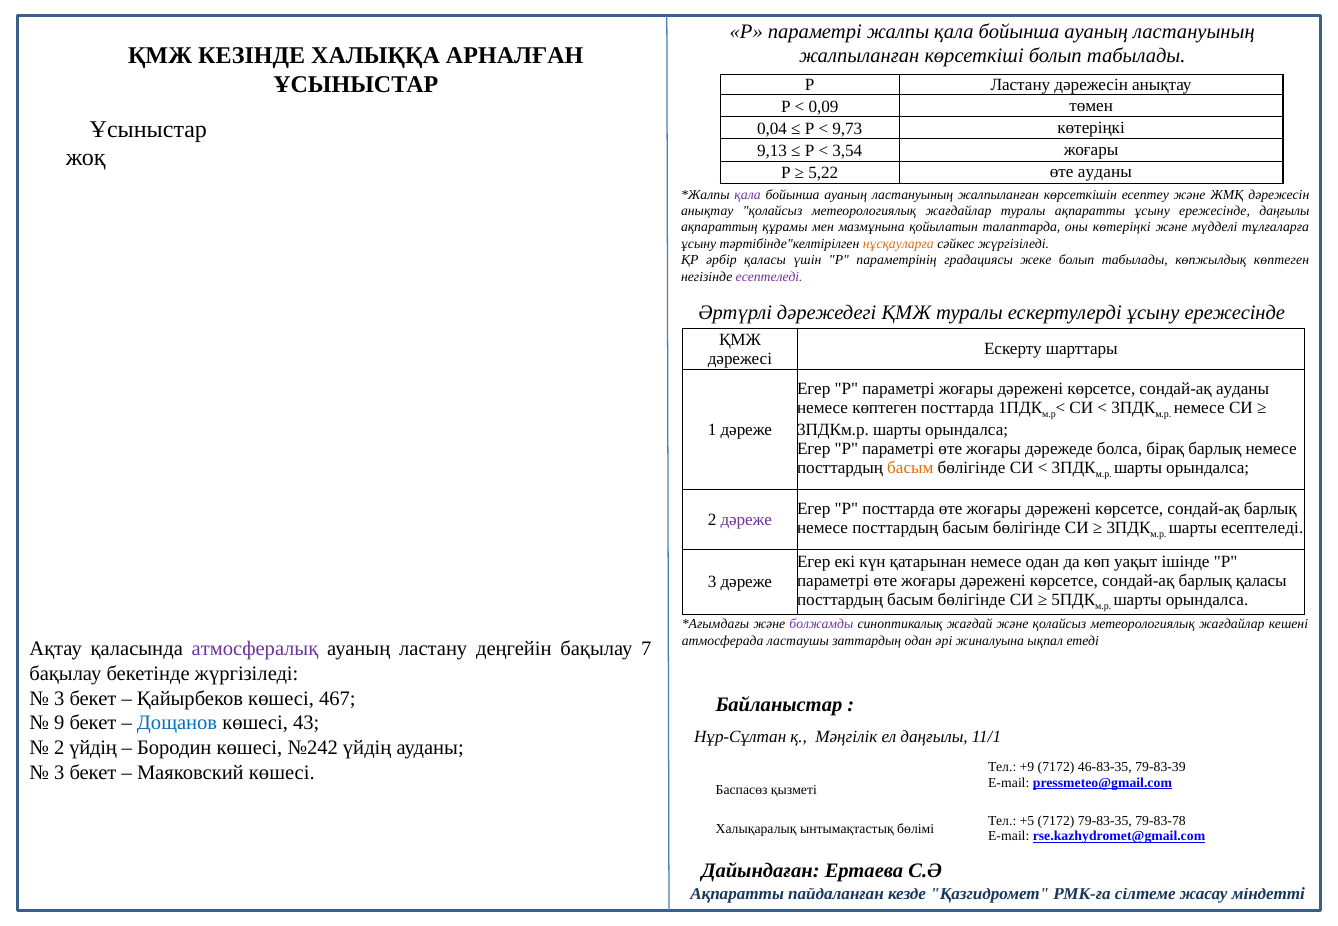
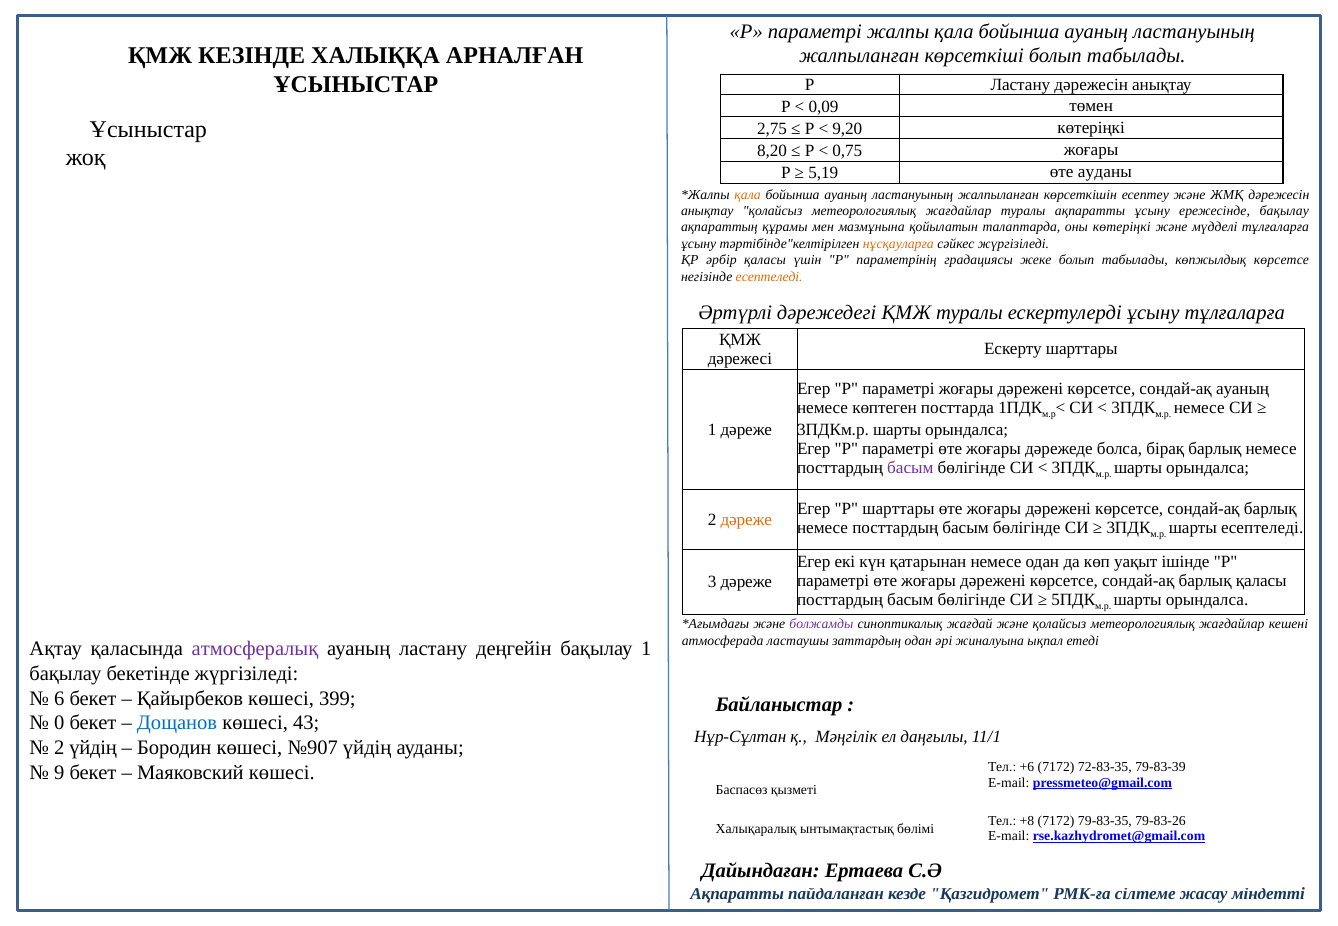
0,04: 0,04 -> 2,75 (772, 129)
9,73: 9,73 -> 9,20 (847, 129)
9,13: 9,13 -> 8,20 (772, 151)
3,54: 3,54 -> 0,75 (847, 151)
5,22: 5,22 -> 5,19 (823, 173)
қала colour: purple -> orange (748, 195)
ережесінде даңғылы: даңғылы -> бақылау (1284, 211)
көпжылдық көптеген: көптеген -> көрсетсе (1281, 260)
есептеледі colour: purple -> orange (769, 277)
ескертулерді ұсыну ережесінде: ережесінде -> тұлғаларға (1235, 313)
сондай-ақ ауданы: ауданы -> ауаның (1243, 389)
басым colour: orange -> purple (910, 468)
Р посттарда: посттарда -> шарттары (899, 509)
дәреже colour: purple -> orange (746, 520)
бақылау 7: 7 -> 1 (646, 649)
3: 3 -> 6 (59, 699)
467: 467 -> 399 (337, 699)
9: 9 -> 0 (59, 723)
№242: №242 -> №907 (313, 748)
+9: +9 -> +6 (1027, 768)
46-83-35: 46-83-35 -> 72-83-35 (1105, 768)
3: 3 -> 9 (59, 773)
+5: +5 -> +8 (1027, 821)
79-83-78: 79-83-78 -> 79-83-26 (1161, 821)
